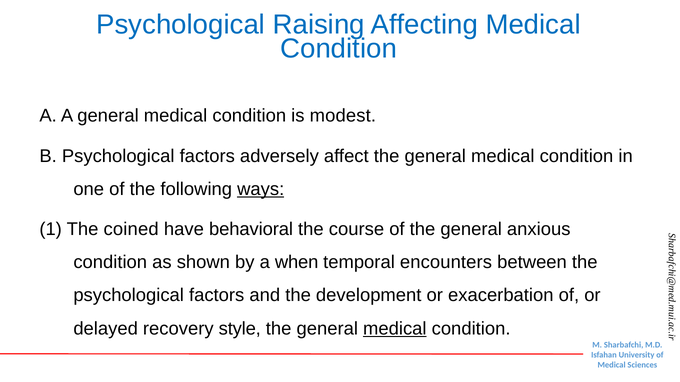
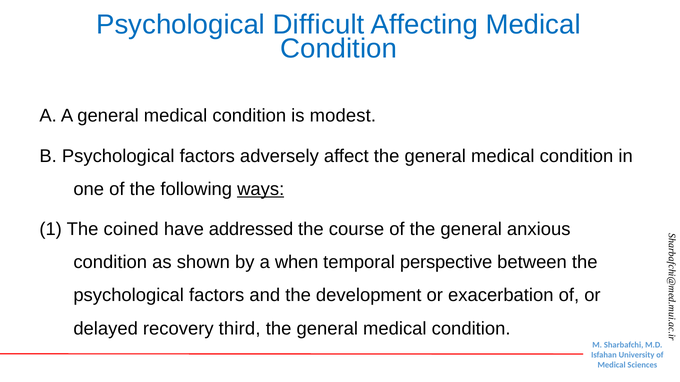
Raising: Raising -> Difficult (319, 25)
behavioral: behavioral -> addressed (251, 229)
encounters: encounters -> perspective (446, 263)
style: style -> third (240, 329)
medical underline: present -> none (395, 329)
